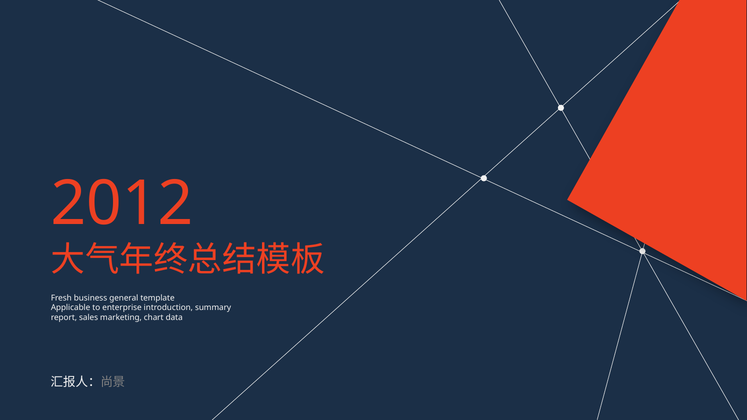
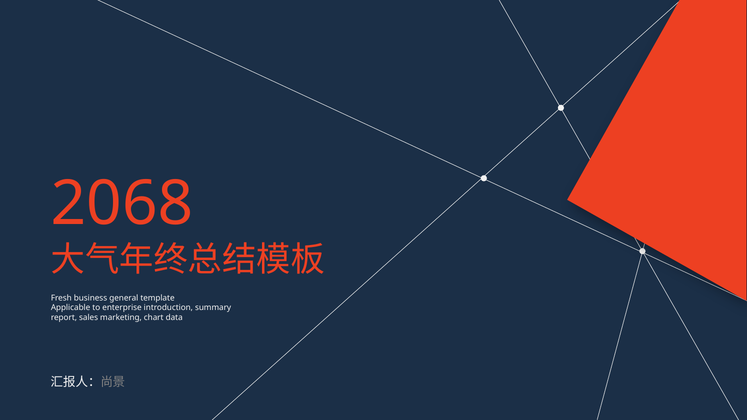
2012: 2012 -> 2068 (122, 204)
